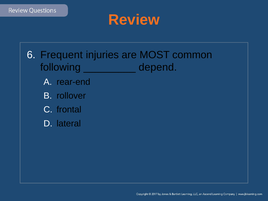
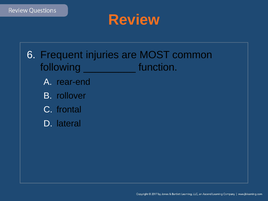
depend: depend -> function (158, 67)
